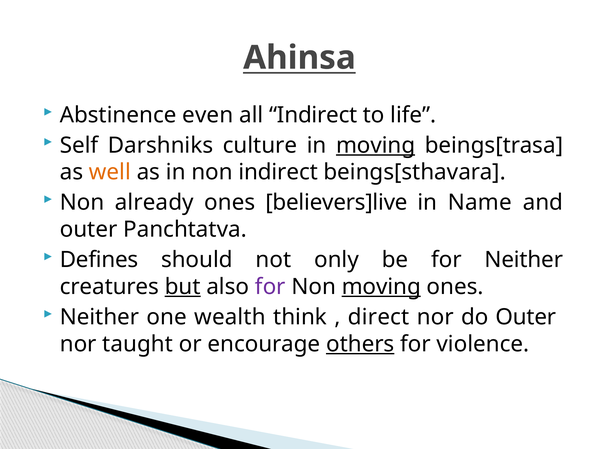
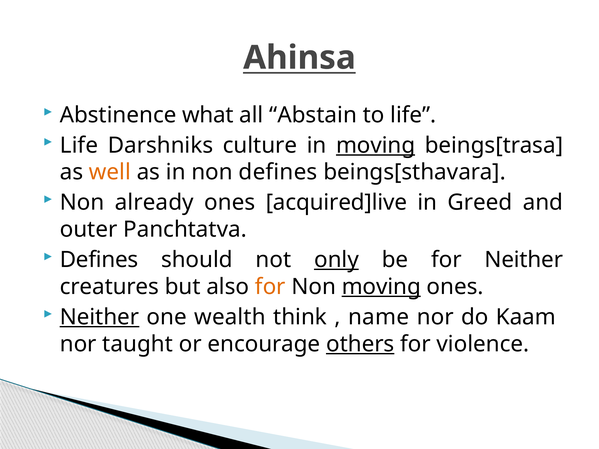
even: even -> what (208, 115)
all Indirect: Indirect -> Abstain (313, 115)
Self: Self -> Life (79, 145)
non indirect: indirect -> defines (278, 172)
believers]live: believers]live -> acquired]live (336, 203)
Name: Name -> Greed (480, 203)
only underline: none -> present (336, 260)
but underline: present -> none (183, 287)
for colour: purple -> orange (270, 287)
Neither underline: none -> present (100, 317)
direct: direct -> name (379, 317)
do Outer: Outer -> Kaam (526, 317)
